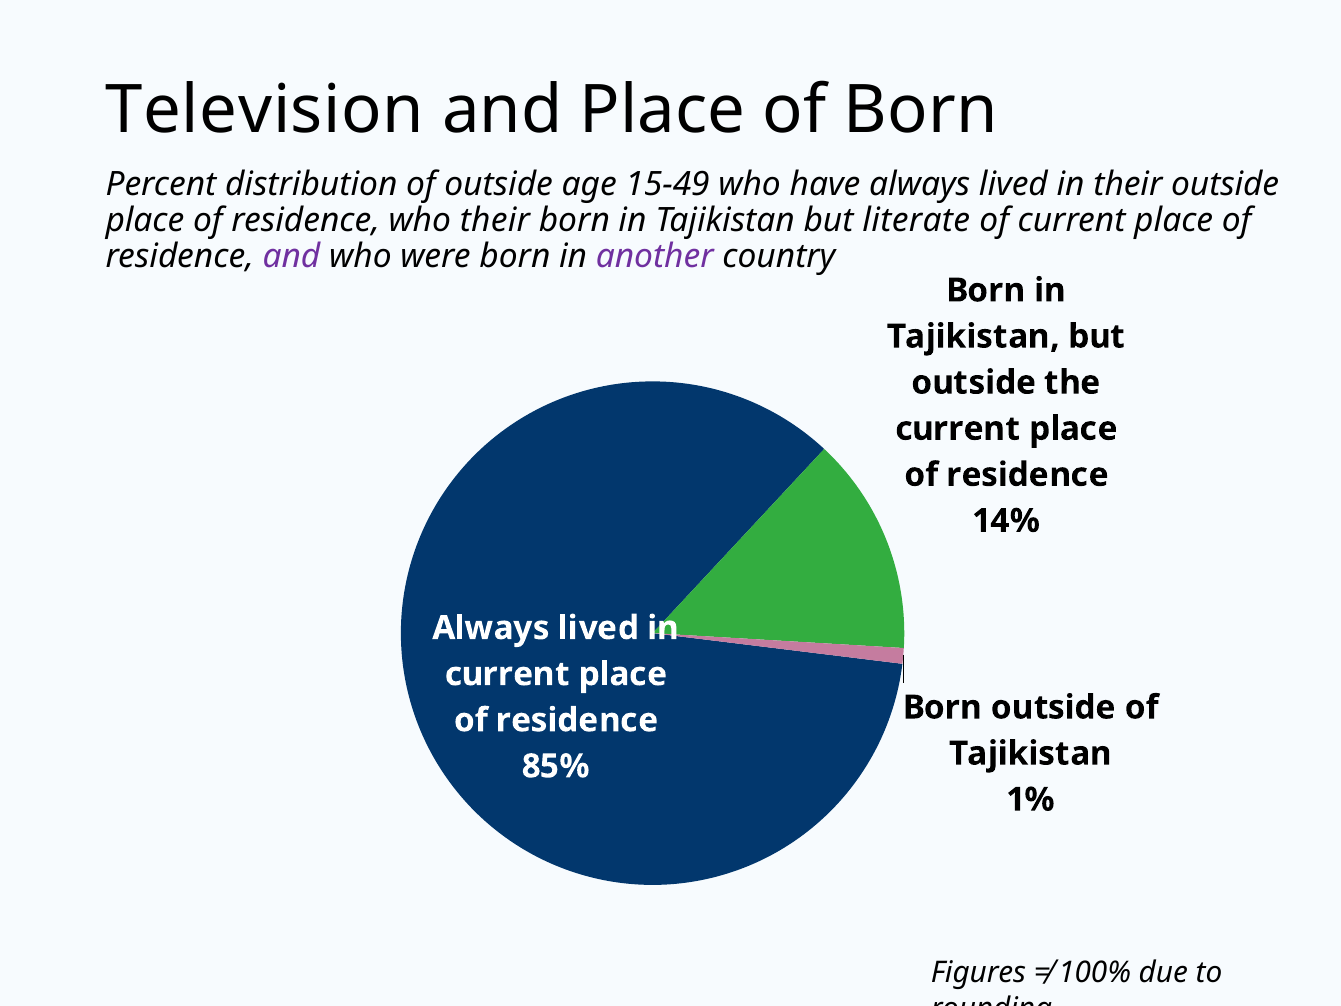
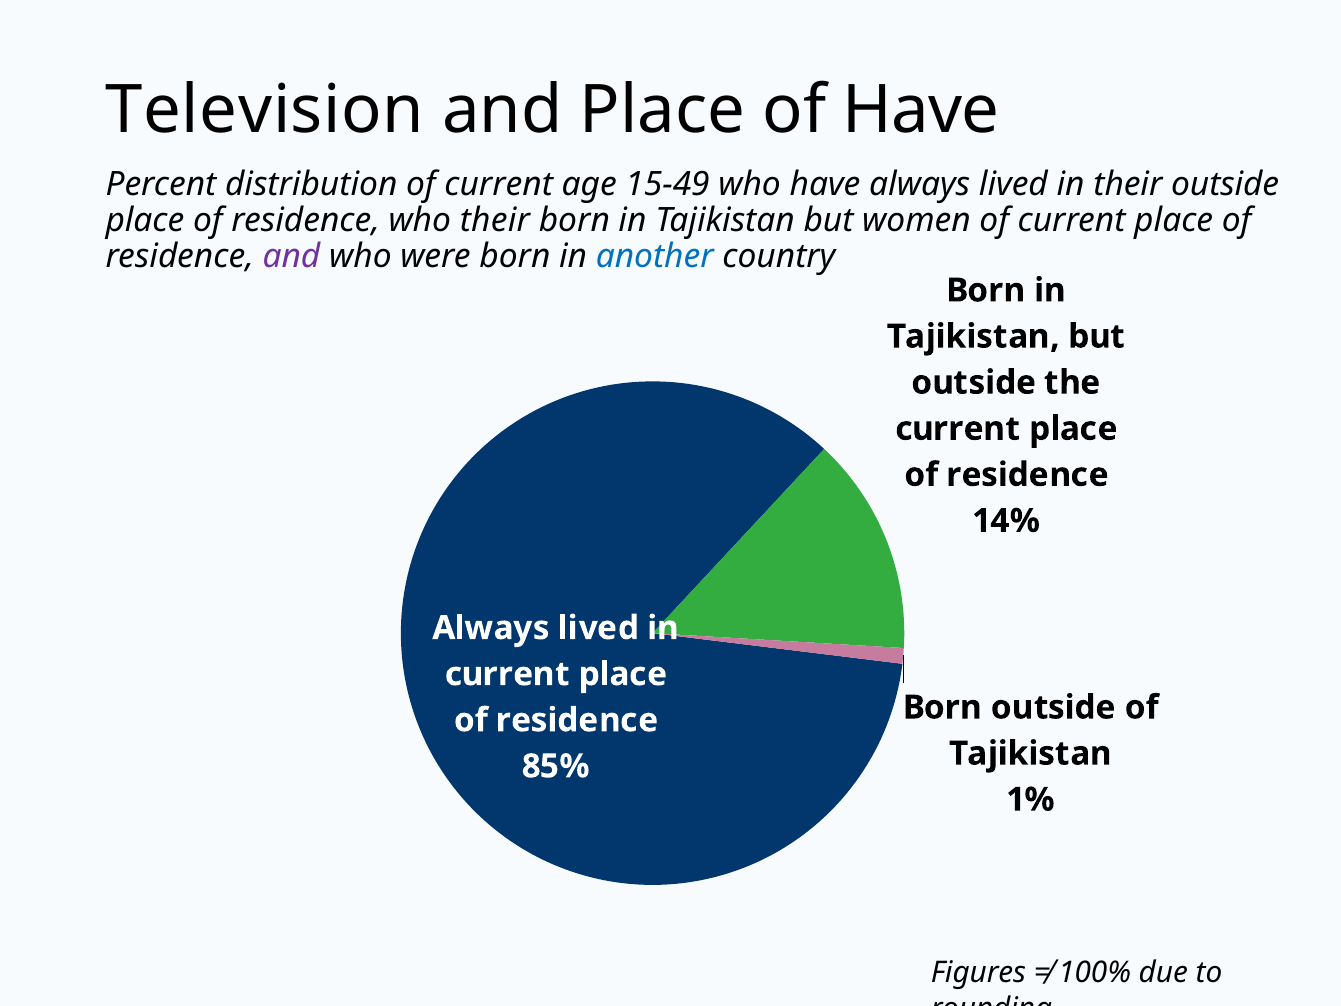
of Born: Born -> Have (921, 111)
distribution of outside: outside -> current (499, 184)
literate: literate -> women (916, 220)
another colour: purple -> blue (655, 257)
